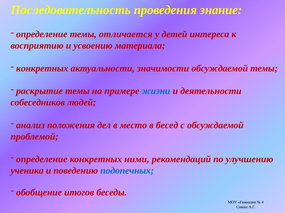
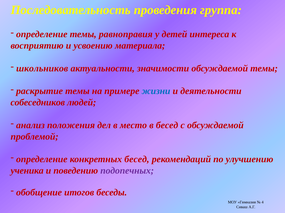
знание: знание -> группа (221, 10)
отличается: отличается -> равноправия (126, 34)
конкретных: конкретных -> школьников (42, 69)
конкретных ними: ними -> бесед (137, 160)
подопечных colour: blue -> purple (127, 171)
